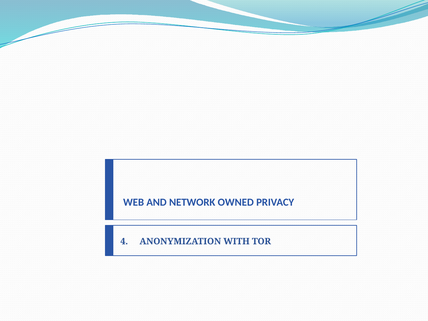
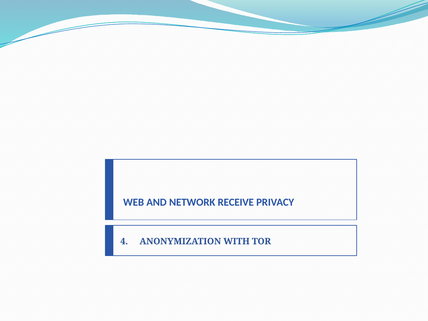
OWNED: OWNED -> RECEIVE (236, 202)
